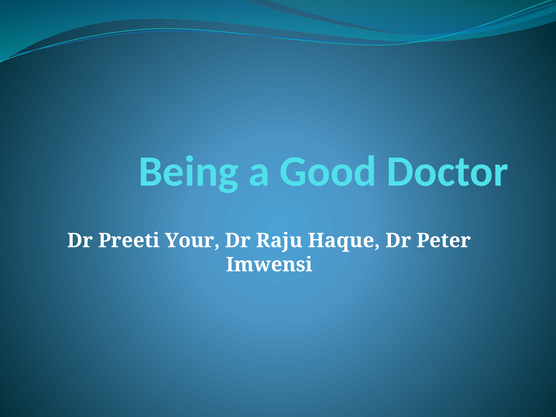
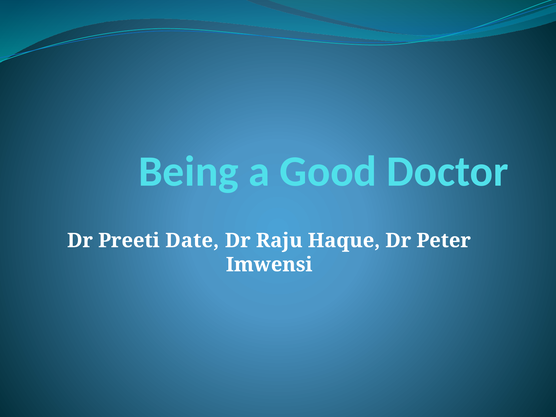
Your: Your -> Date (192, 241)
